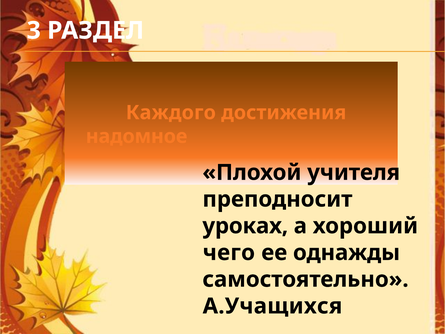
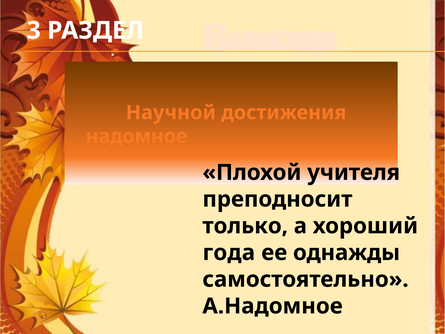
Каждого: Каждого -> Научной (171, 113)
уроках: уроках -> только (245, 226)
чего: чего -> года (229, 252)
А.Учащихся: А.Учащихся -> А.Надомное (273, 306)
